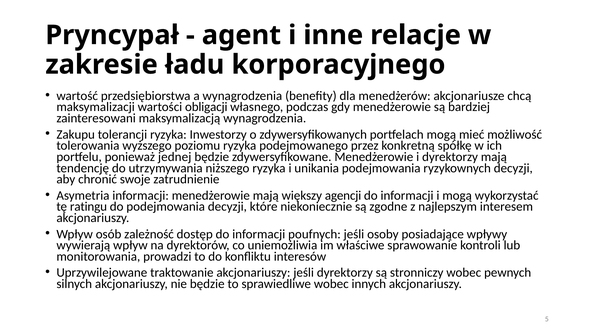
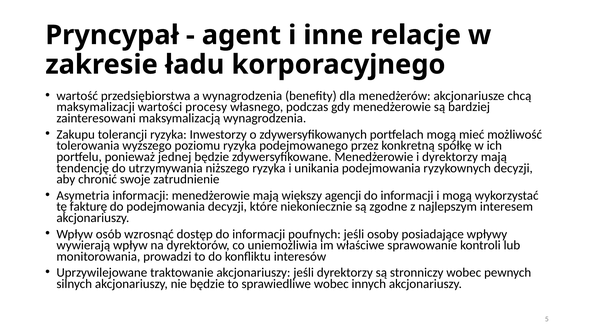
obligacji: obligacji -> procesy (206, 107)
ratingu: ratingu -> fakturę (88, 207)
zależność: zależność -> wzrosnąć (149, 234)
